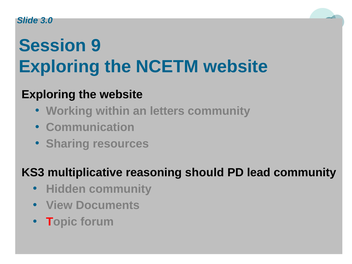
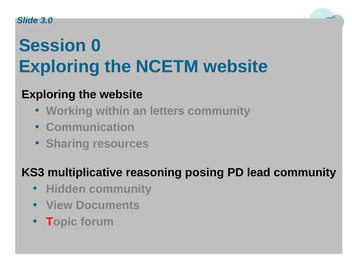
9: 9 -> 0 (96, 46)
should: should -> posing (205, 173)
